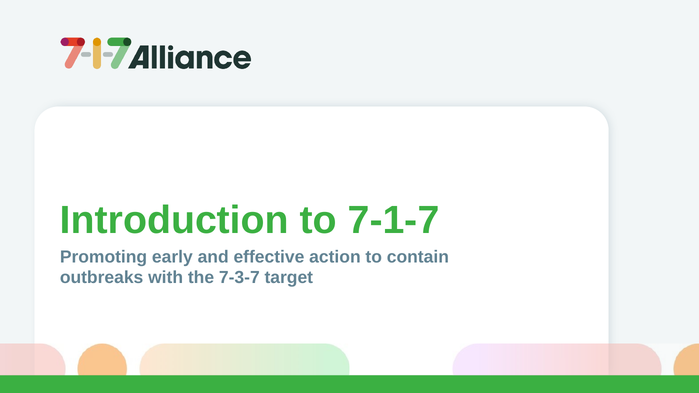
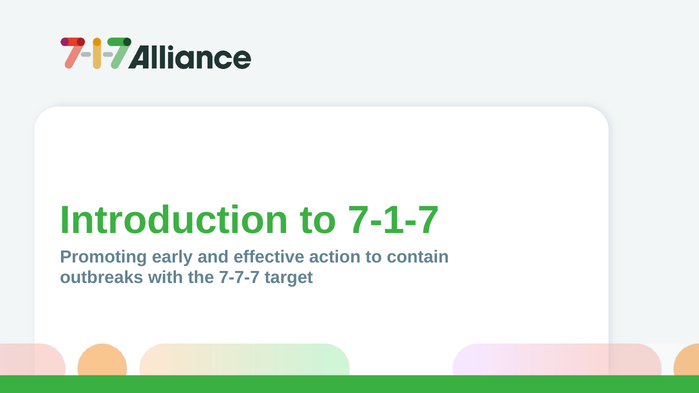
7-3-7: 7-3-7 -> 7-7-7 (239, 278)
